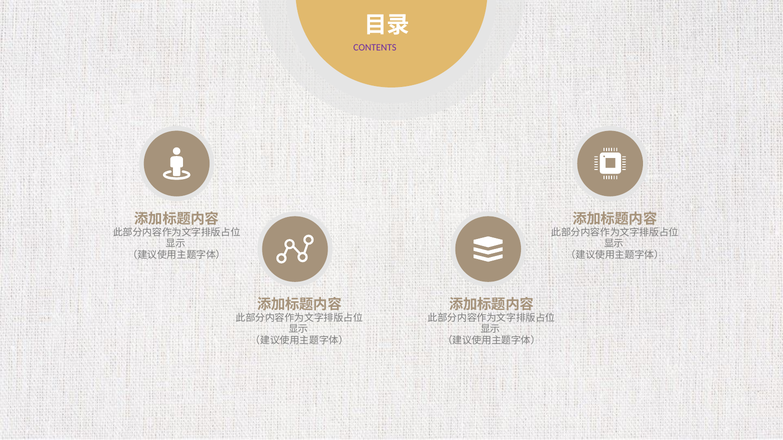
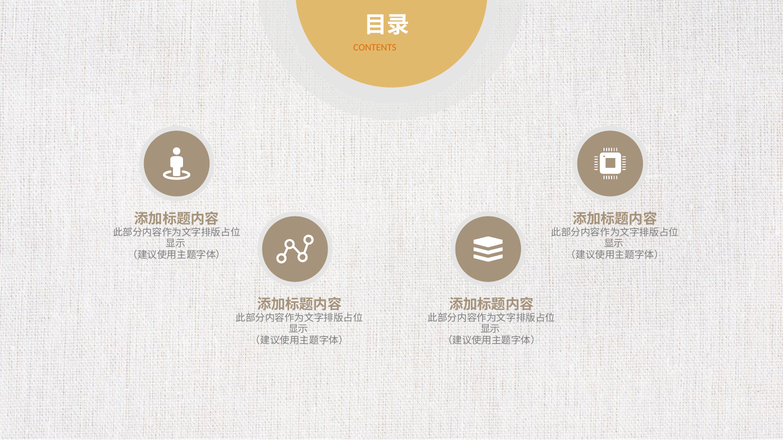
CONTENTS colour: purple -> orange (375, 47)
